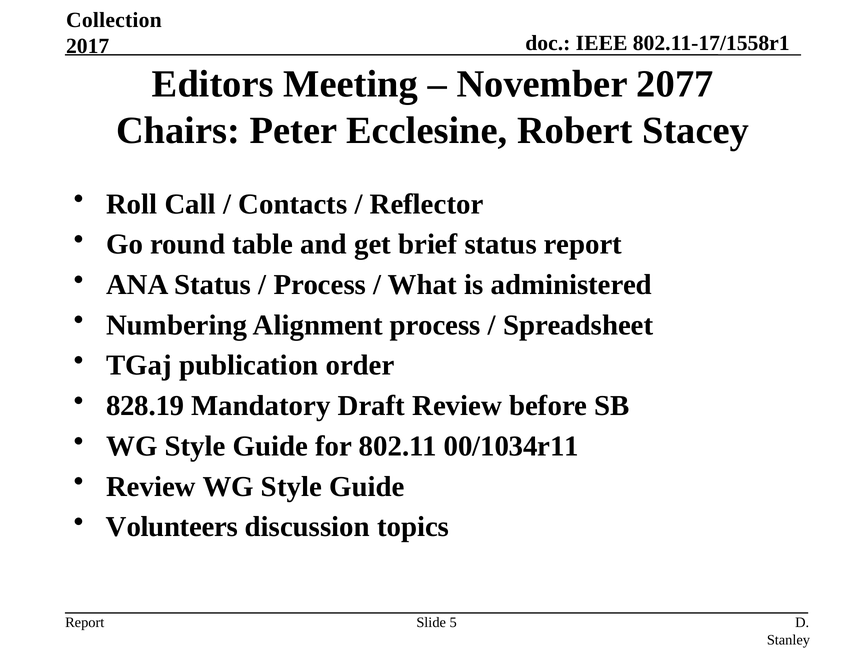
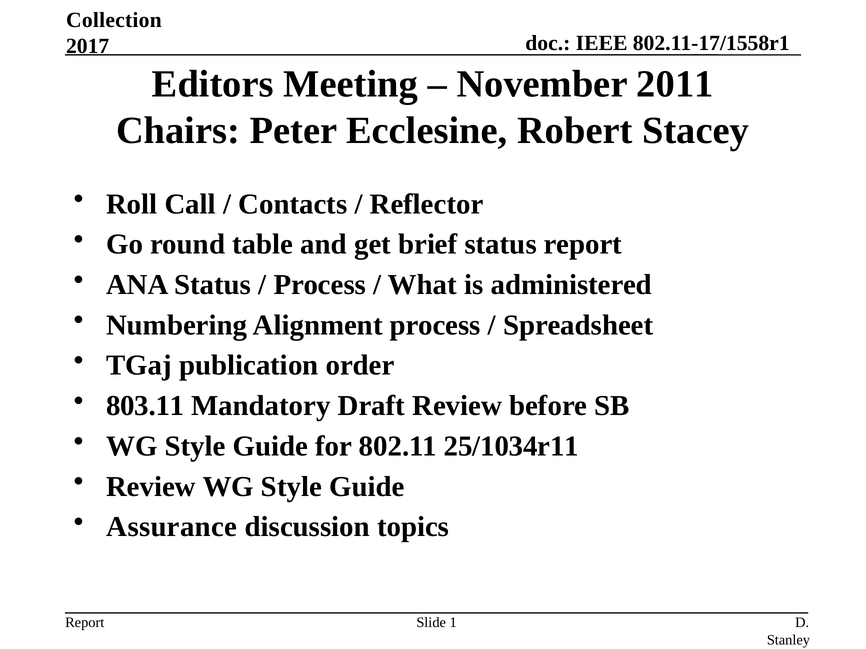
2077: 2077 -> 2011 (675, 84)
828.19: 828.19 -> 803.11 (145, 406)
00/1034r11: 00/1034r11 -> 25/1034r11 (511, 447)
Volunteers: Volunteers -> Assurance (172, 527)
5: 5 -> 1 (453, 623)
